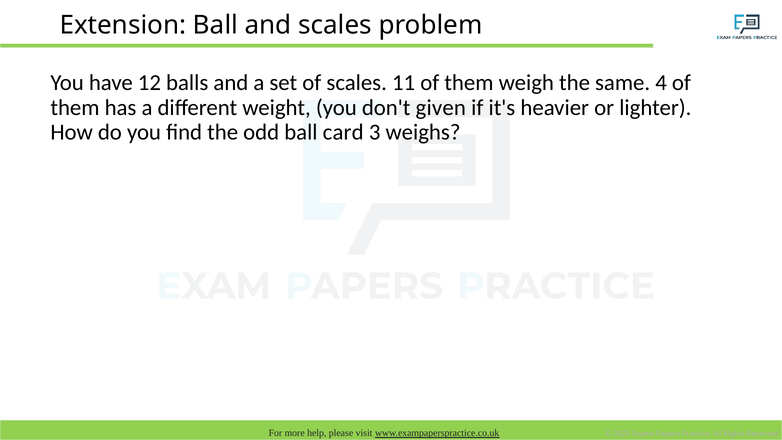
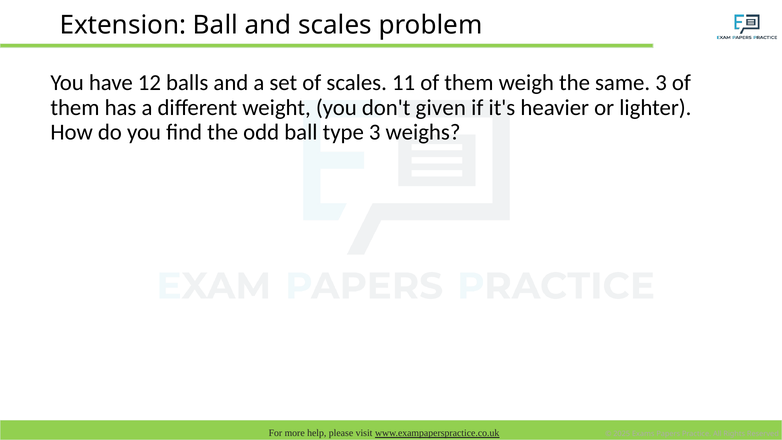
same 4: 4 -> 3 (661, 83)
card: card -> type (343, 132)
